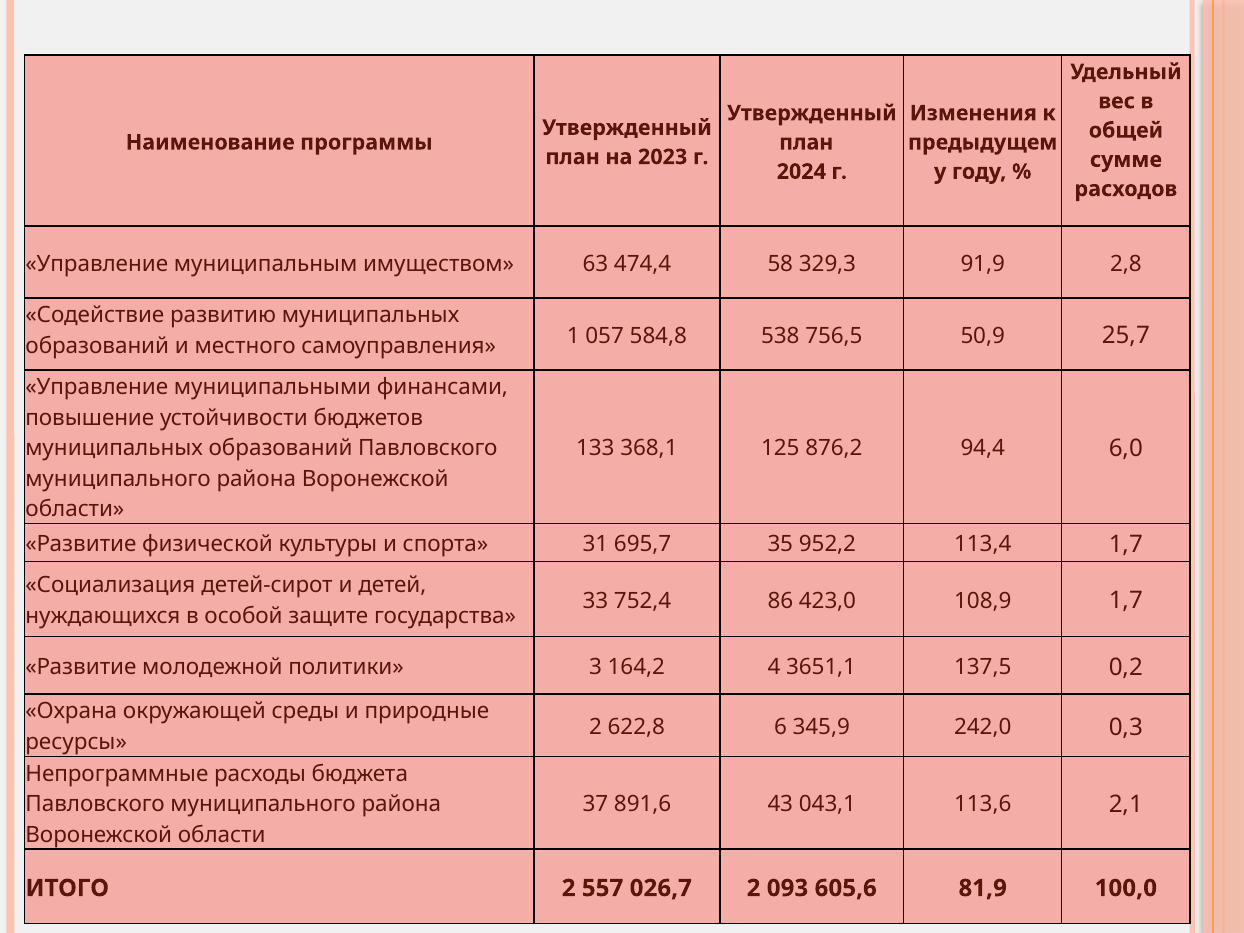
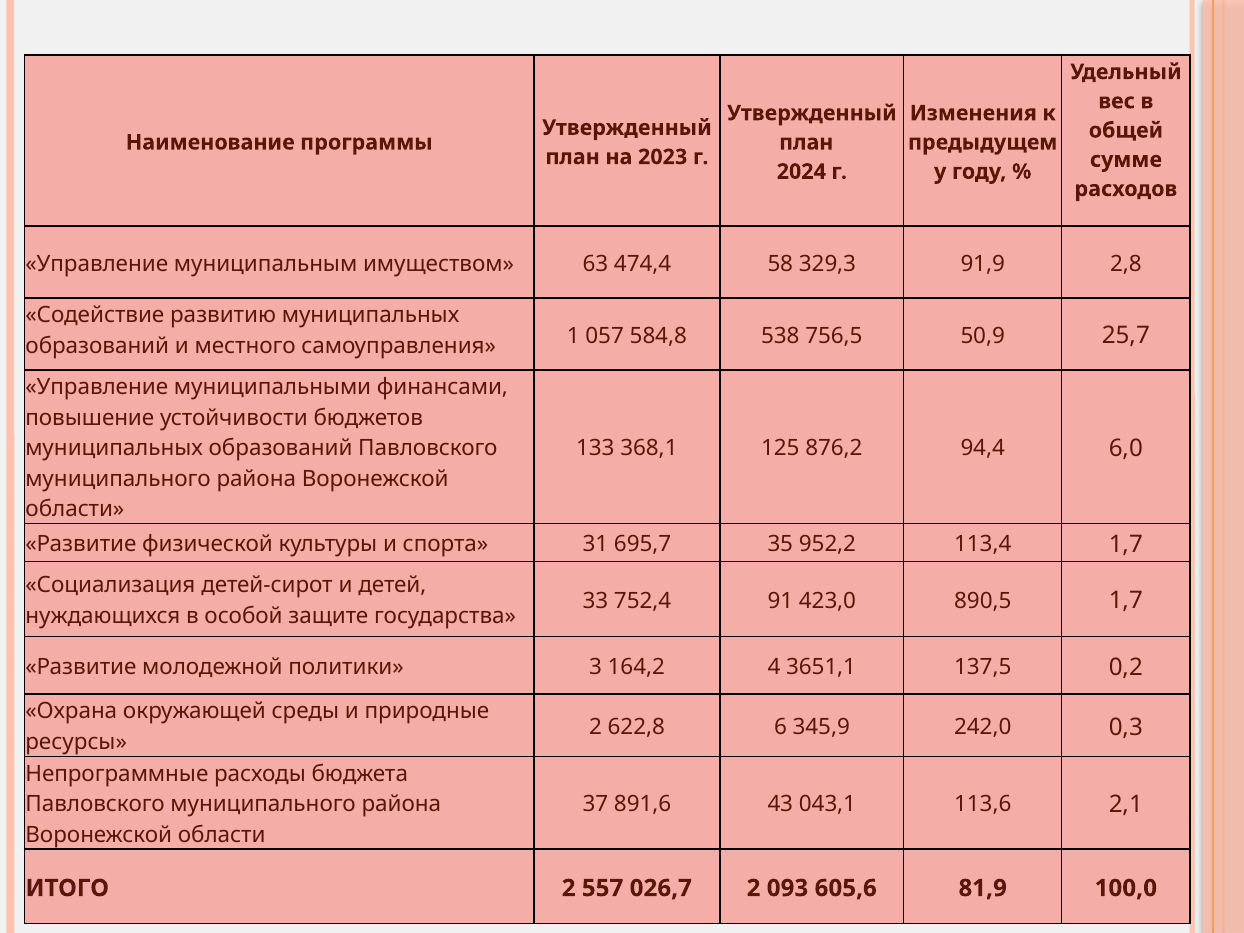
86: 86 -> 91 (780, 601)
108,9: 108,9 -> 890,5 (983, 601)
